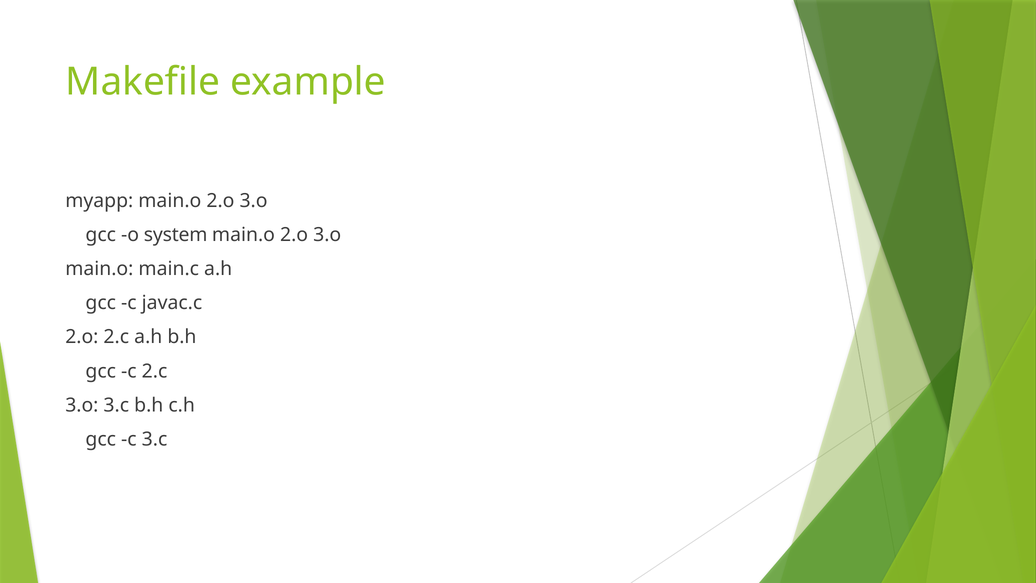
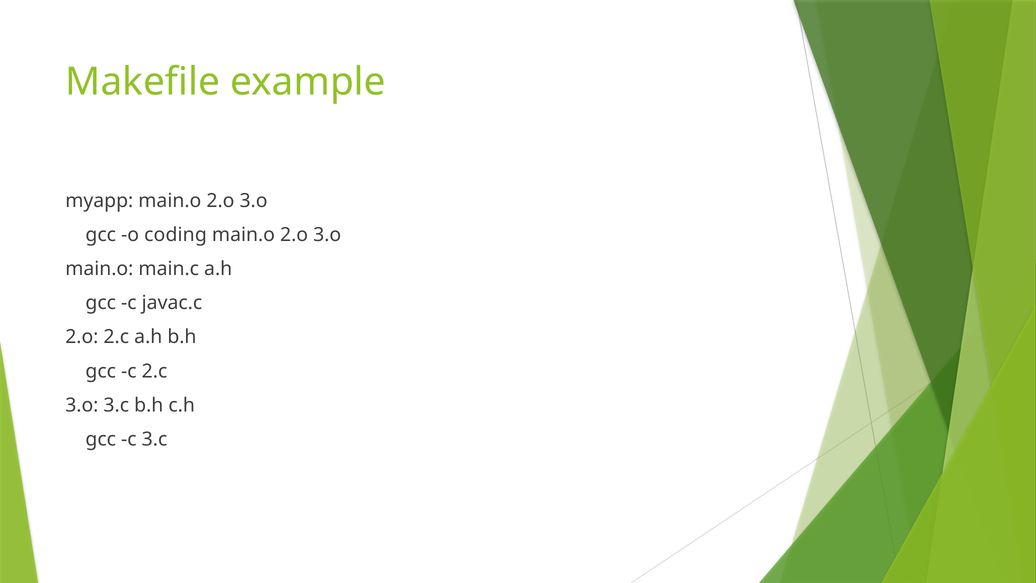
system: system -> coding (175, 235)
